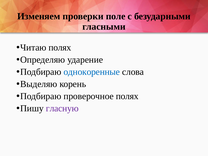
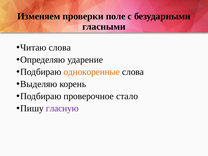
Читаю полях: полях -> слова (60, 48)
однокоренные colour: blue -> orange (92, 72)
проверочное полях: полях -> стало (127, 96)
